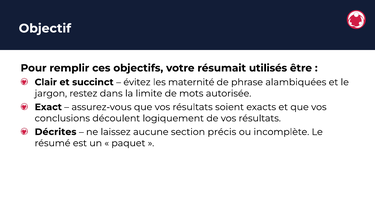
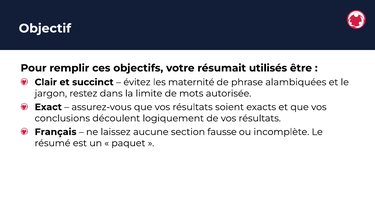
Décrites: Décrites -> Français (56, 132)
précis: précis -> fausse (222, 132)
